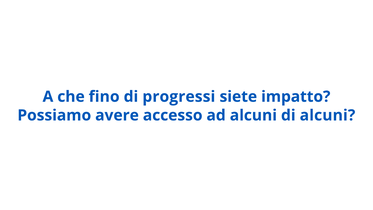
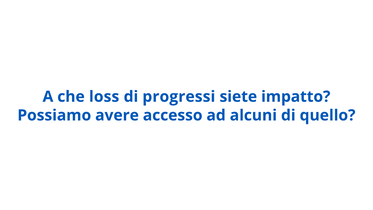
fino: fino -> loss (104, 97)
di alcuni: alcuni -> quello (328, 115)
